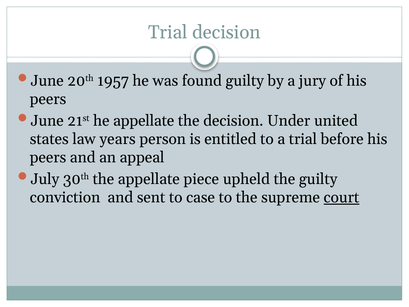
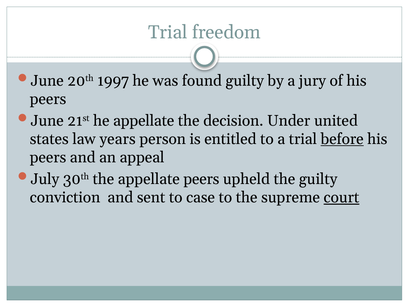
Trial decision: decision -> freedom (226, 32)
1957: 1957 -> 1997 (113, 81)
before underline: none -> present (342, 139)
appellate piece: piece -> peers (201, 179)
